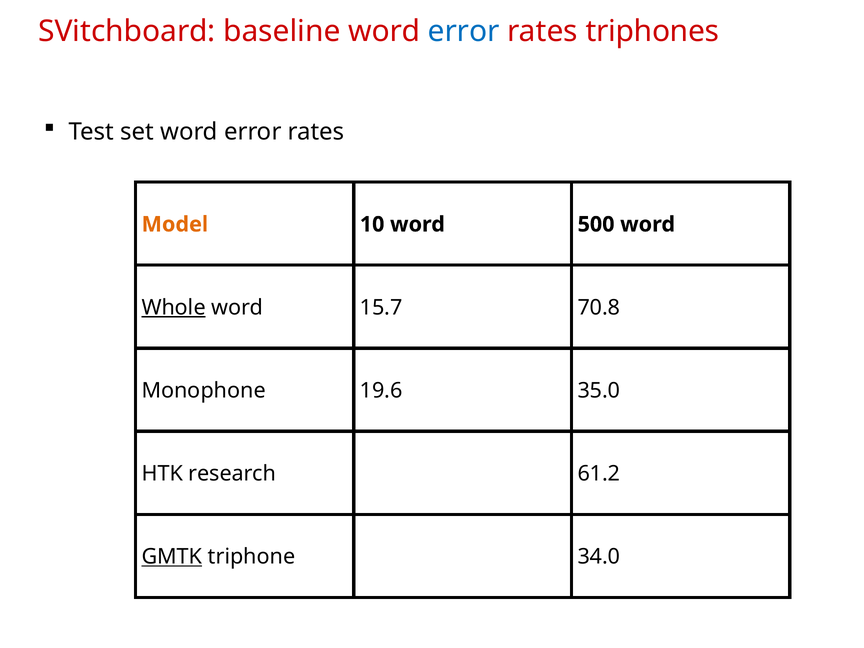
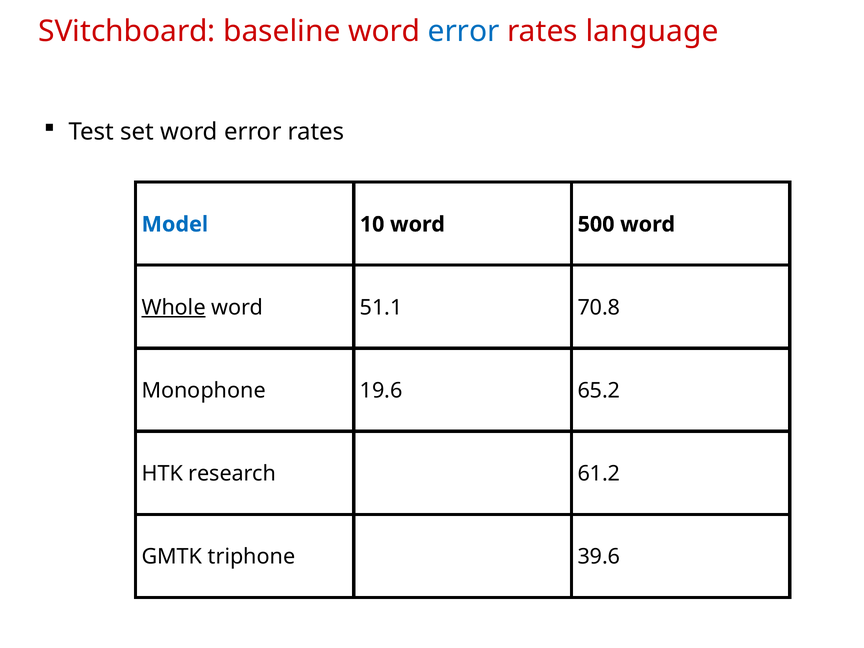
triphones: triphones -> language (652, 31)
Model colour: orange -> blue (175, 224)
15.7: 15.7 -> 51.1 (381, 307)
35.0: 35.0 -> 65.2 (599, 391)
GMTK underline: present -> none (172, 557)
34.0: 34.0 -> 39.6 (599, 557)
